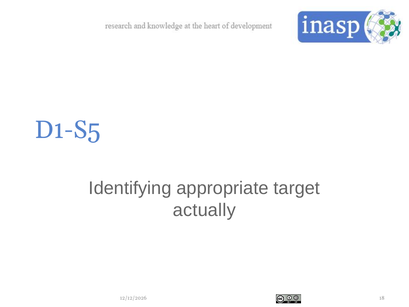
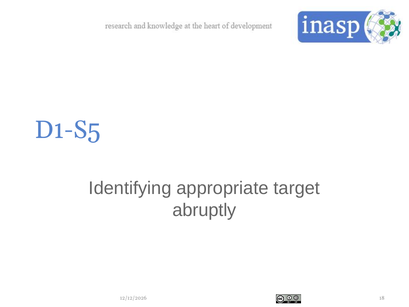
actually: actually -> abruptly (205, 210)
